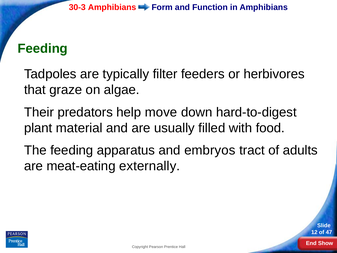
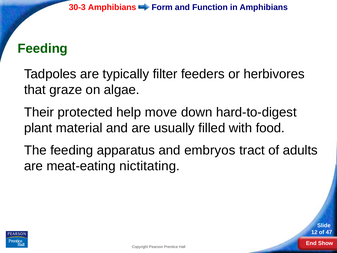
predators: predators -> protected (85, 112)
externally: externally -> nictitating (150, 166)
